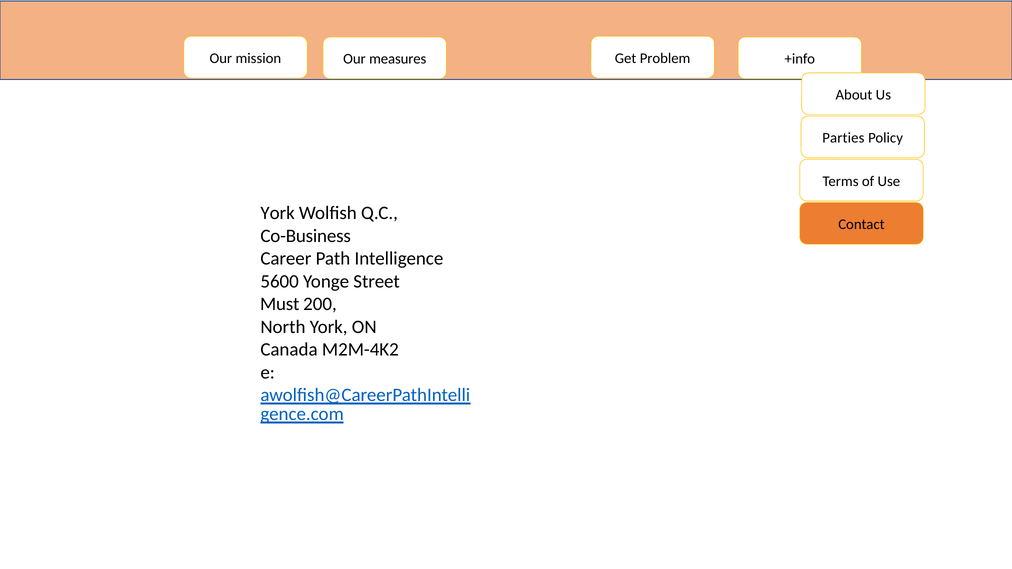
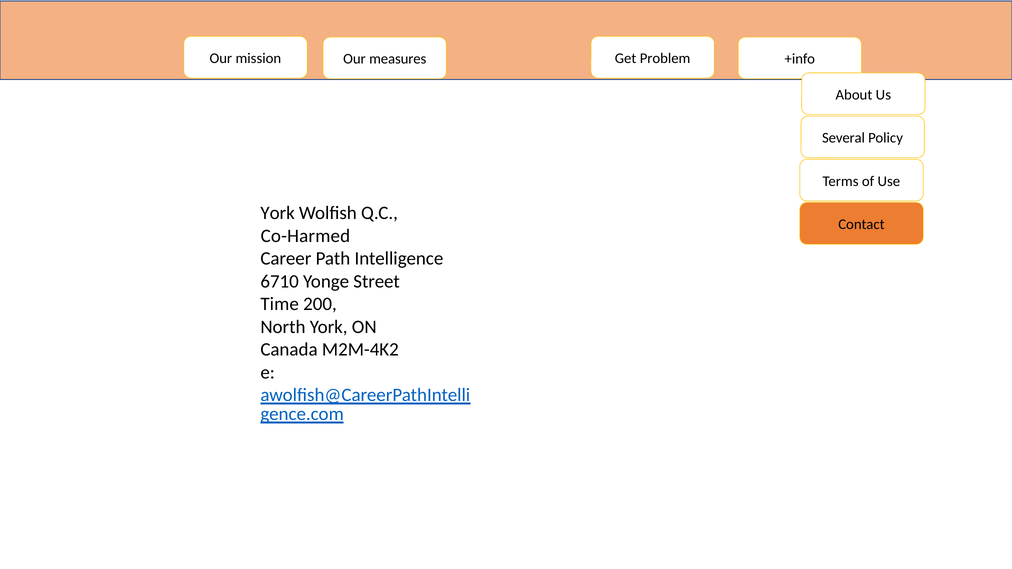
Parties: Parties -> Several (844, 138)
Co-Business: Co-Business -> Co-Harmed (305, 236)
5600: 5600 -> 6710 (280, 281)
Must: Must -> Time (280, 304)
